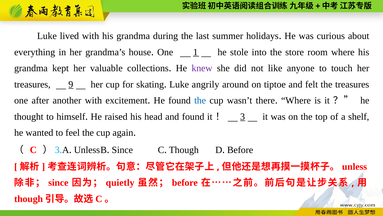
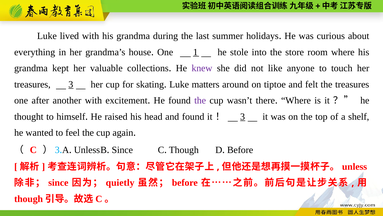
treasures 9: 9 -> 3 (71, 84)
angrily: angrily -> matters (206, 84)
the colour: blue -> purple (200, 100)
